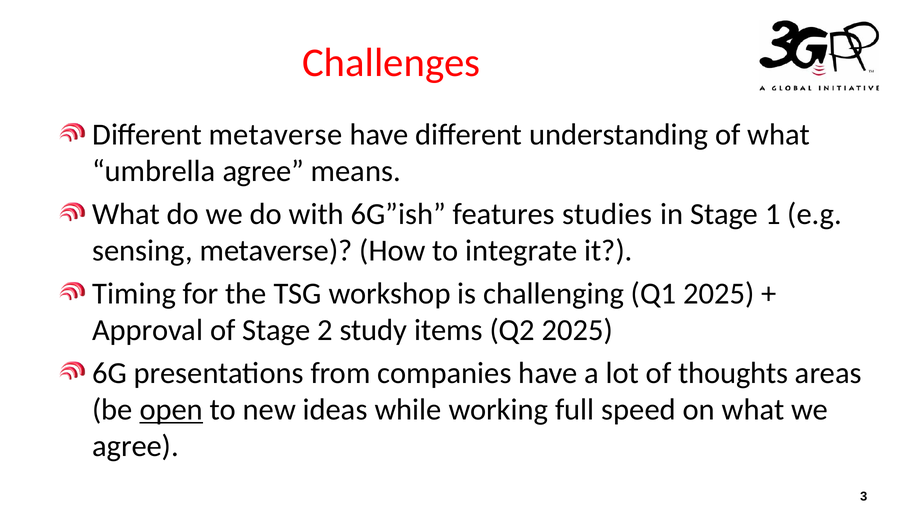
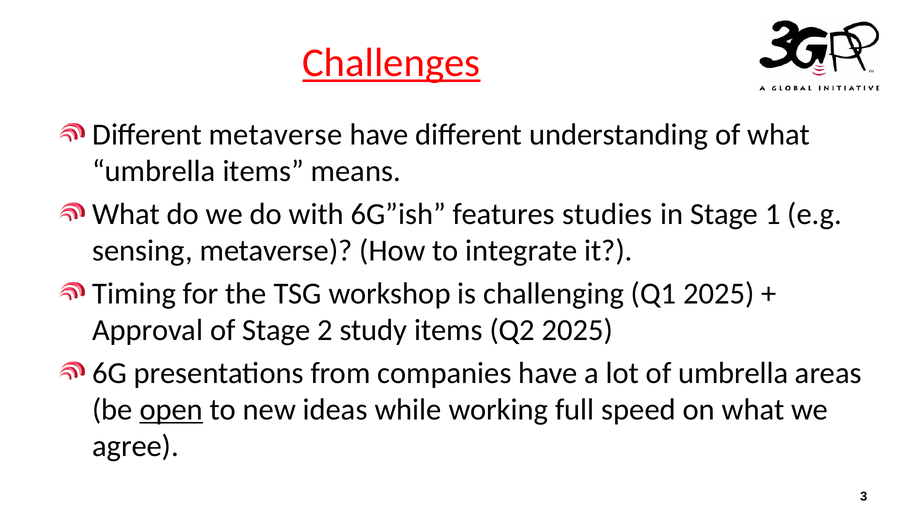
Challenges underline: none -> present (391, 63)
umbrella agree: agree -> items (263, 171)
of thoughts: thoughts -> umbrella (733, 373)
